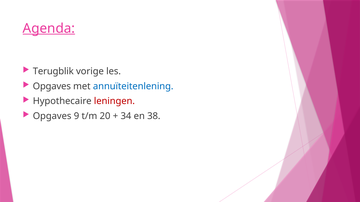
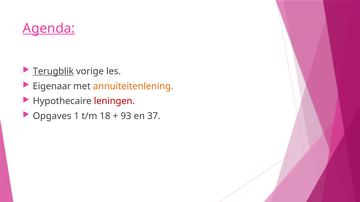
Terugblik underline: none -> present (53, 71)
Opgaves: Opgaves -> Eigenaar (52, 86)
annuïteitenlening colour: blue -> orange (133, 86)
9: 9 -> 1 (77, 116)
20: 20 -> 18 (105, 116)
34: 34 -> 93 (126, 116)
38: 38 -> 37 (154, 116)
